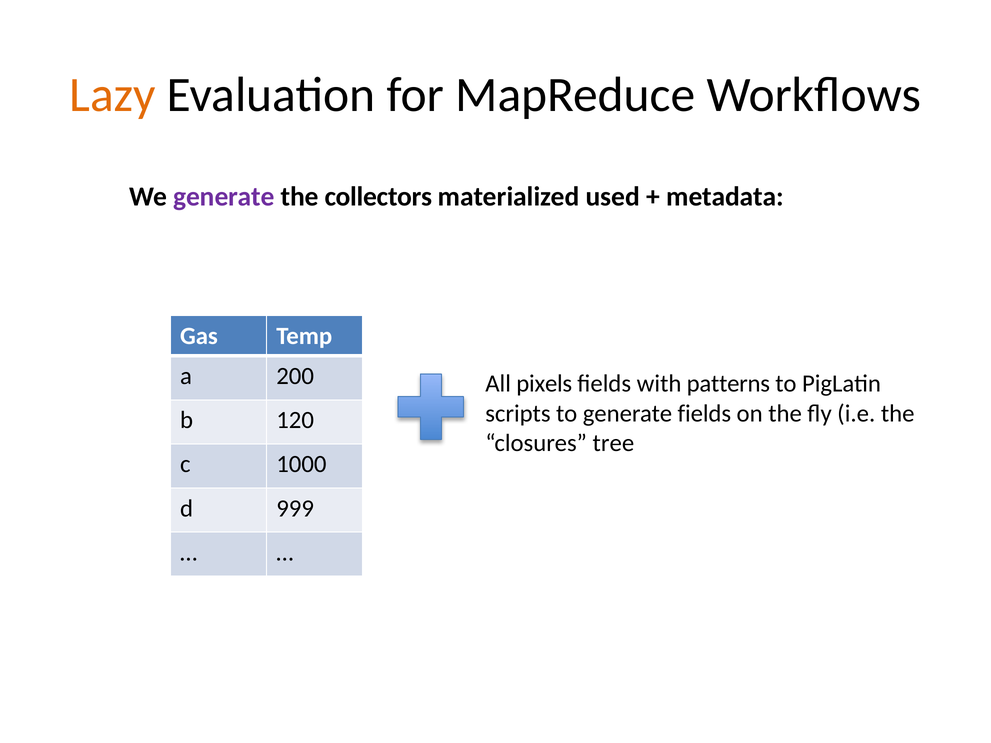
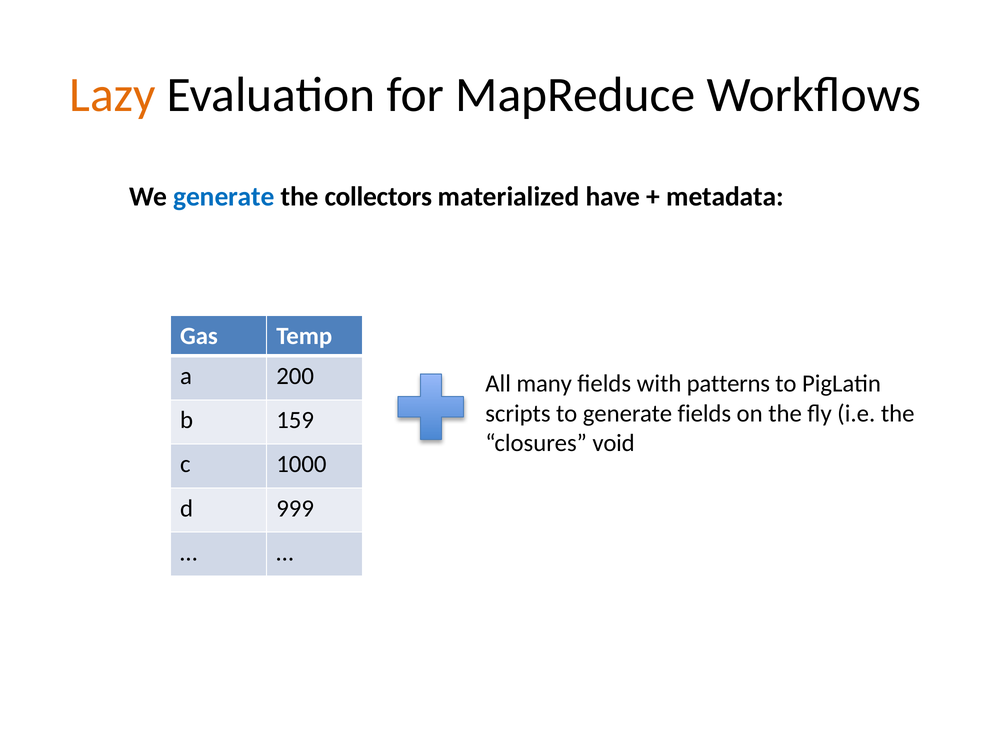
generate colour: purple -> blue (224, 197)
used: used -> have (613, 197)
pixels: pixels -> many (544, 384)
120: 120 -> 159 (295, 420)
tree: tree -> void (614, 443)
